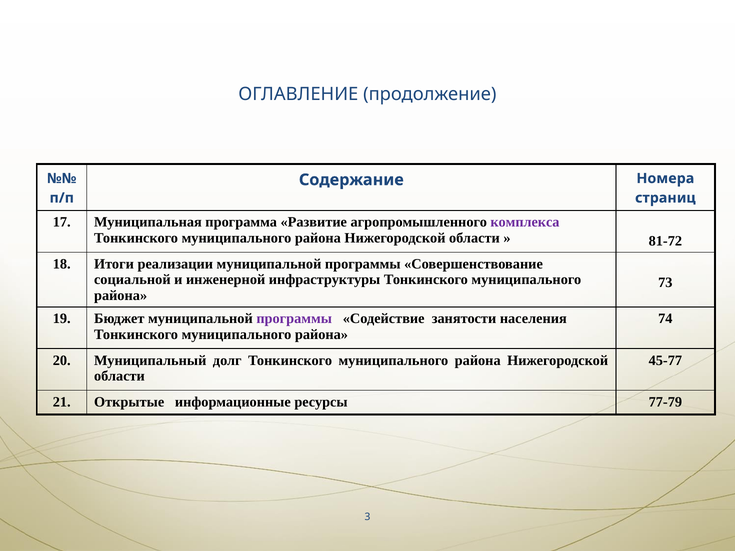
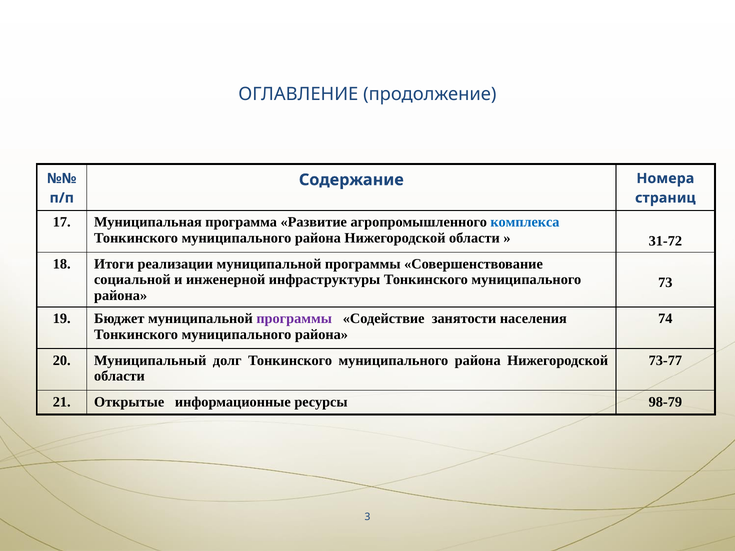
комплекса colour: purple -> blue (525, 222)
81-72: 81-72 -> 31-72 (665, 241)
45-77: 45-77 -> 73-77 (665, 360)
77-79: 77-79 -> 98-79 (665, 402)
